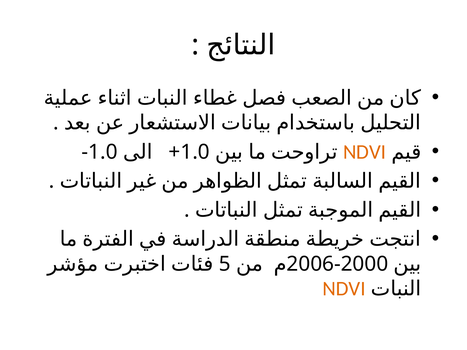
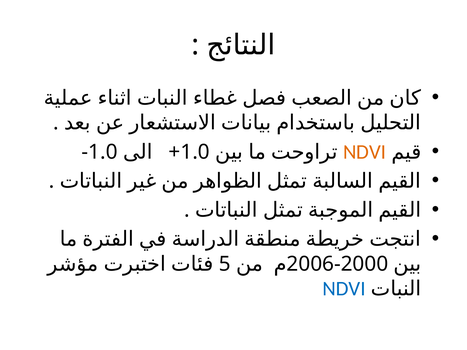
NDVI colour: orange -> blue (344, 289)
